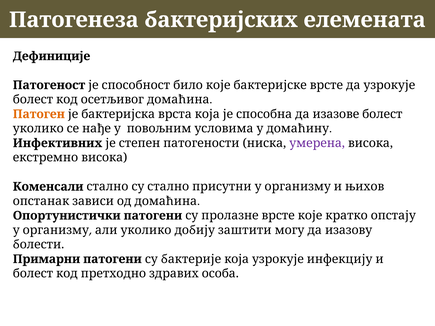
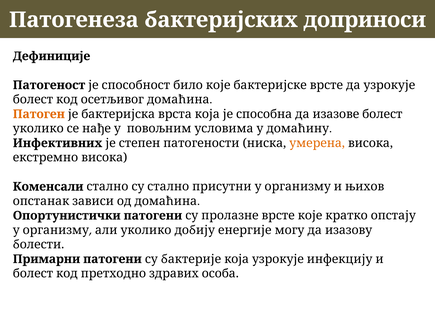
елемената: елемената -> доприноси (365, 20)
умерена colour: purple -> orange (317, 143)
заштити: заштити -> енергије (245, 230)
